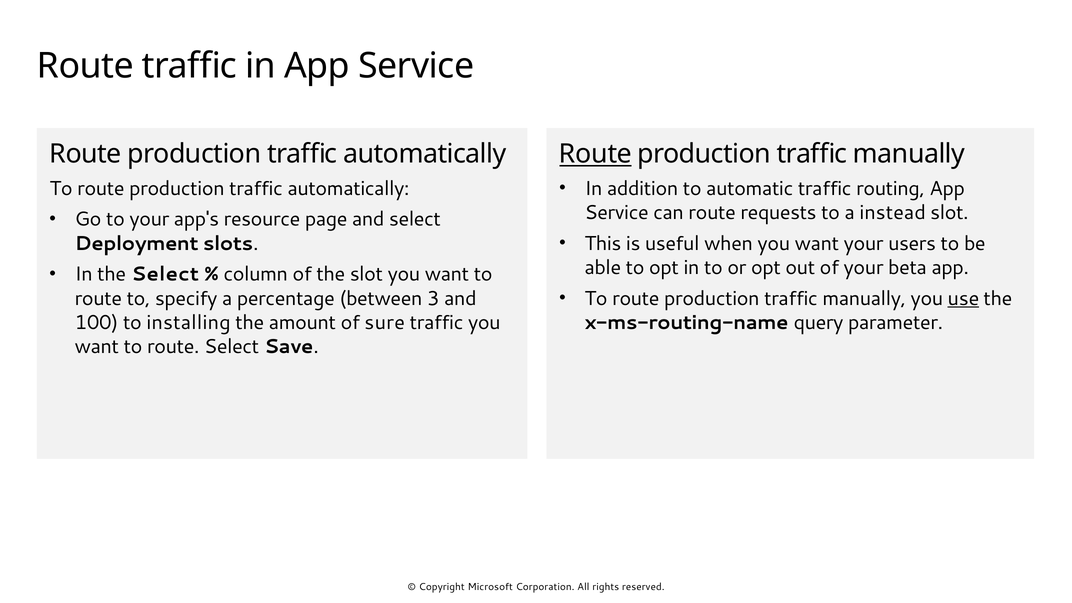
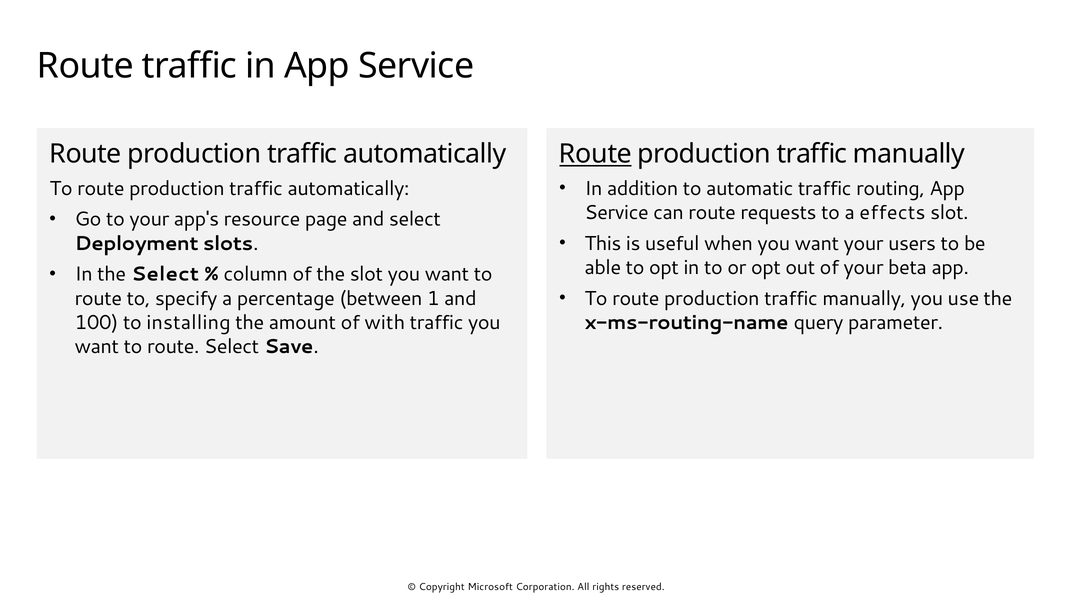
instead: instead -> effects (892, 213)
use underline: present -> none (963, 298)
3: 3 -> 1 (433, 298)
sure: sure -> with (385, 322)
